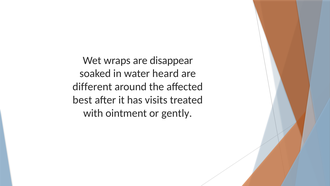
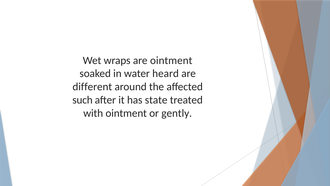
are disappear: disappear -> ointment (171, 60)
best: best -> such (83, 100)
visits: visits -> state (156, 100)
